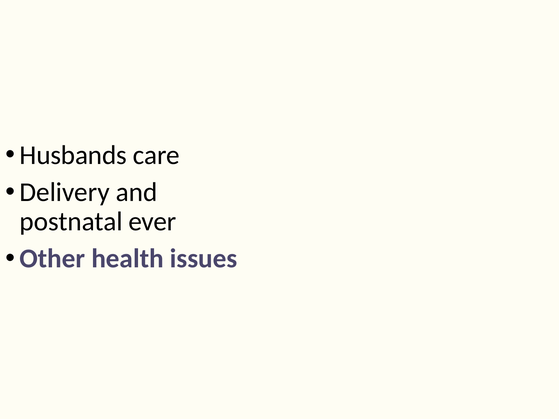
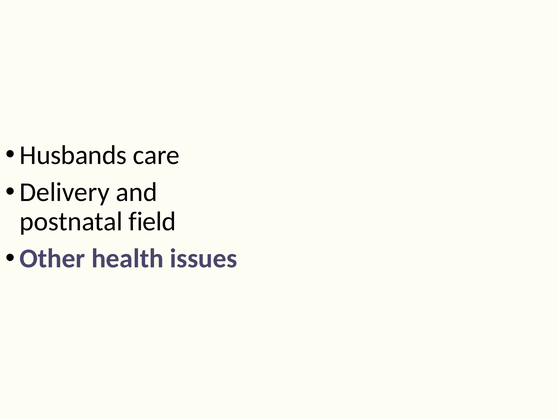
ever: ever -> field (152, 222)
